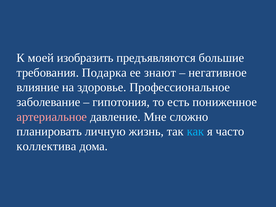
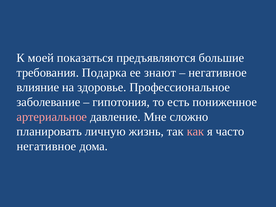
изобразить: изобразить -> показаться (85, 58)
как colour: light blue -> pink (195, 132)
коллектива: коллектива -> негативное (46, 146)
